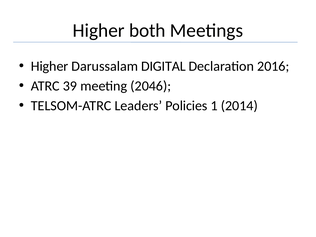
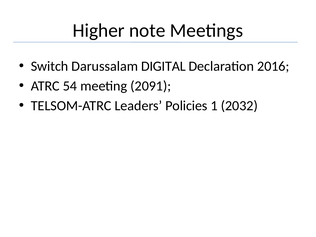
both: both -> note (147, 31)
Higher: Higher -> Switch (50, 66)
39: 39 -> 54 (70, 86)
2046: 2046 -> 2091 (151, 86)
2014: 2014 -> 2032 (239, 106)
